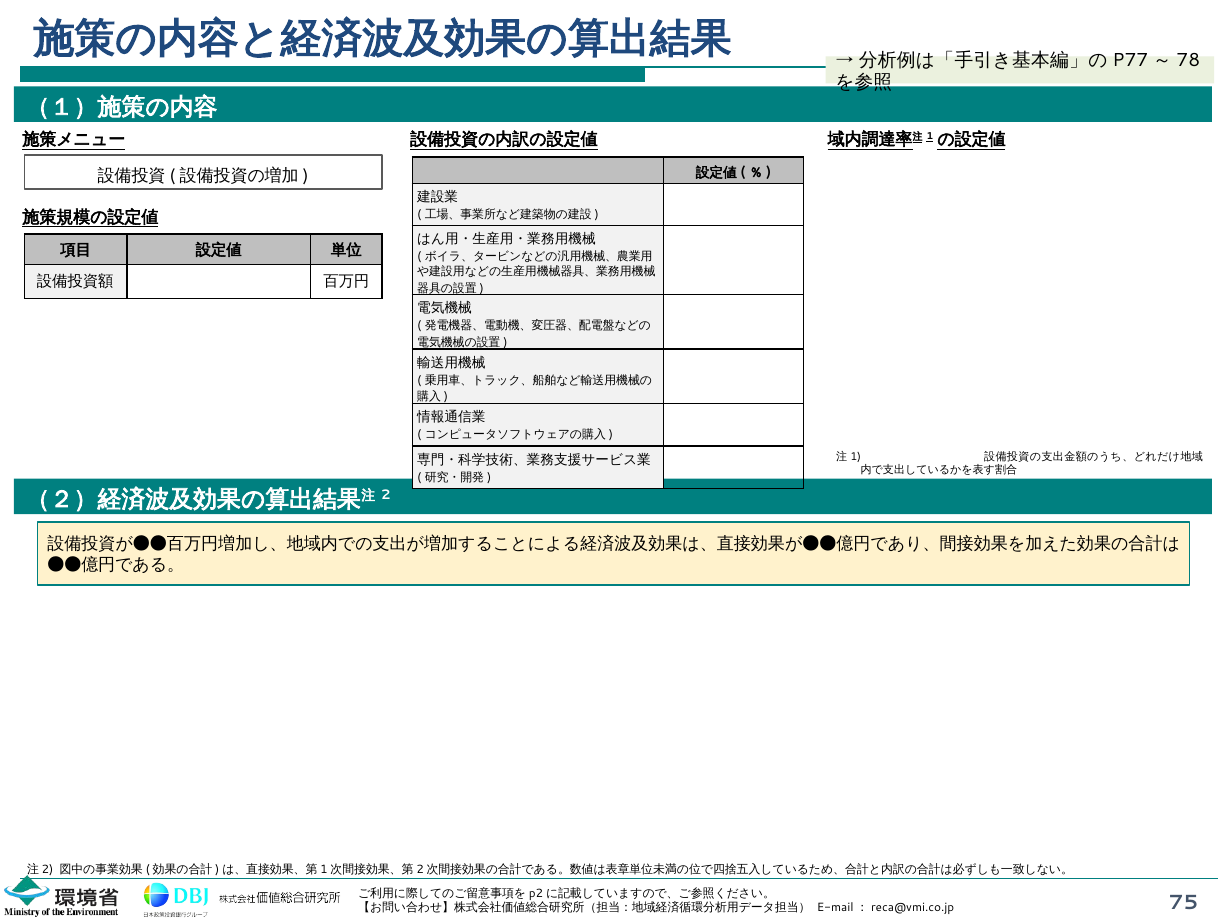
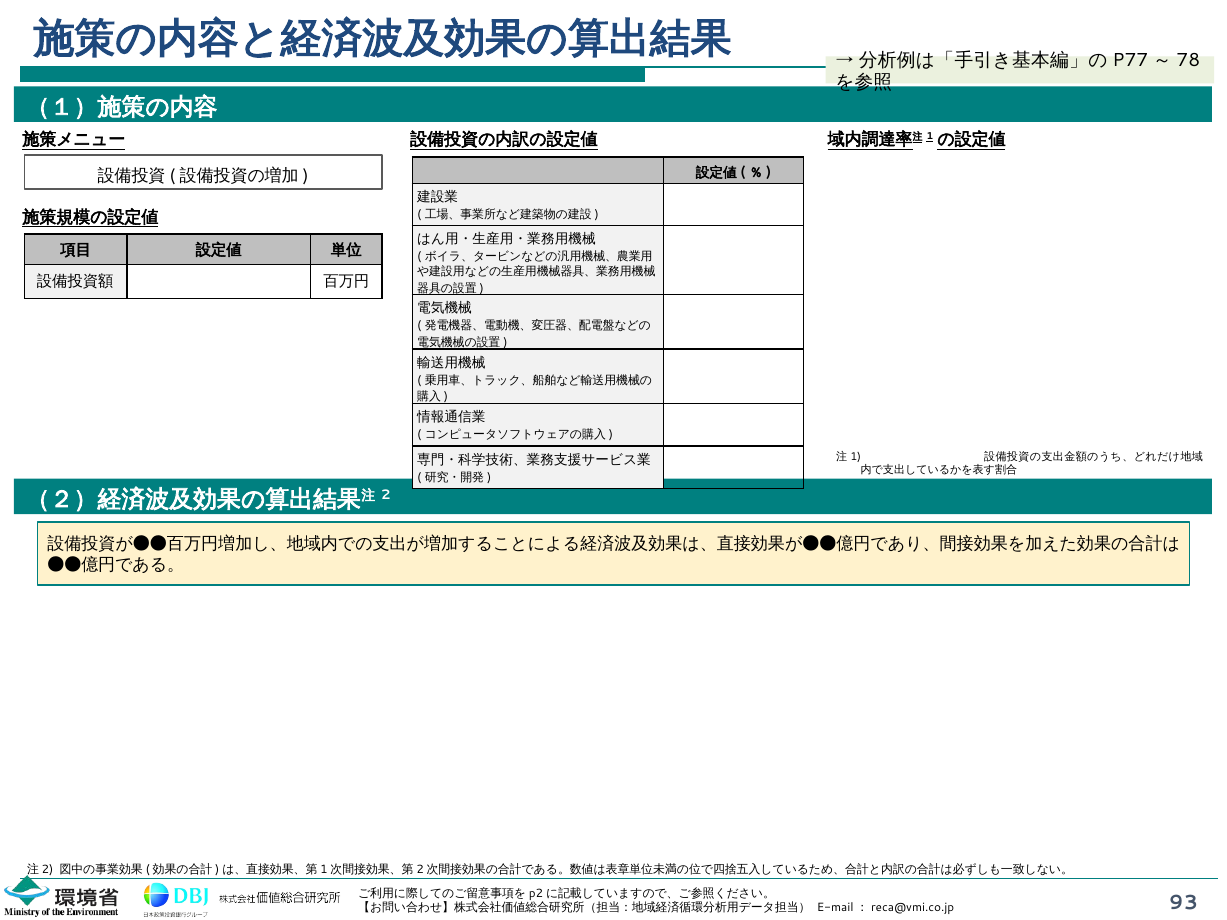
75: 75 -> 93 (1183, 903)
